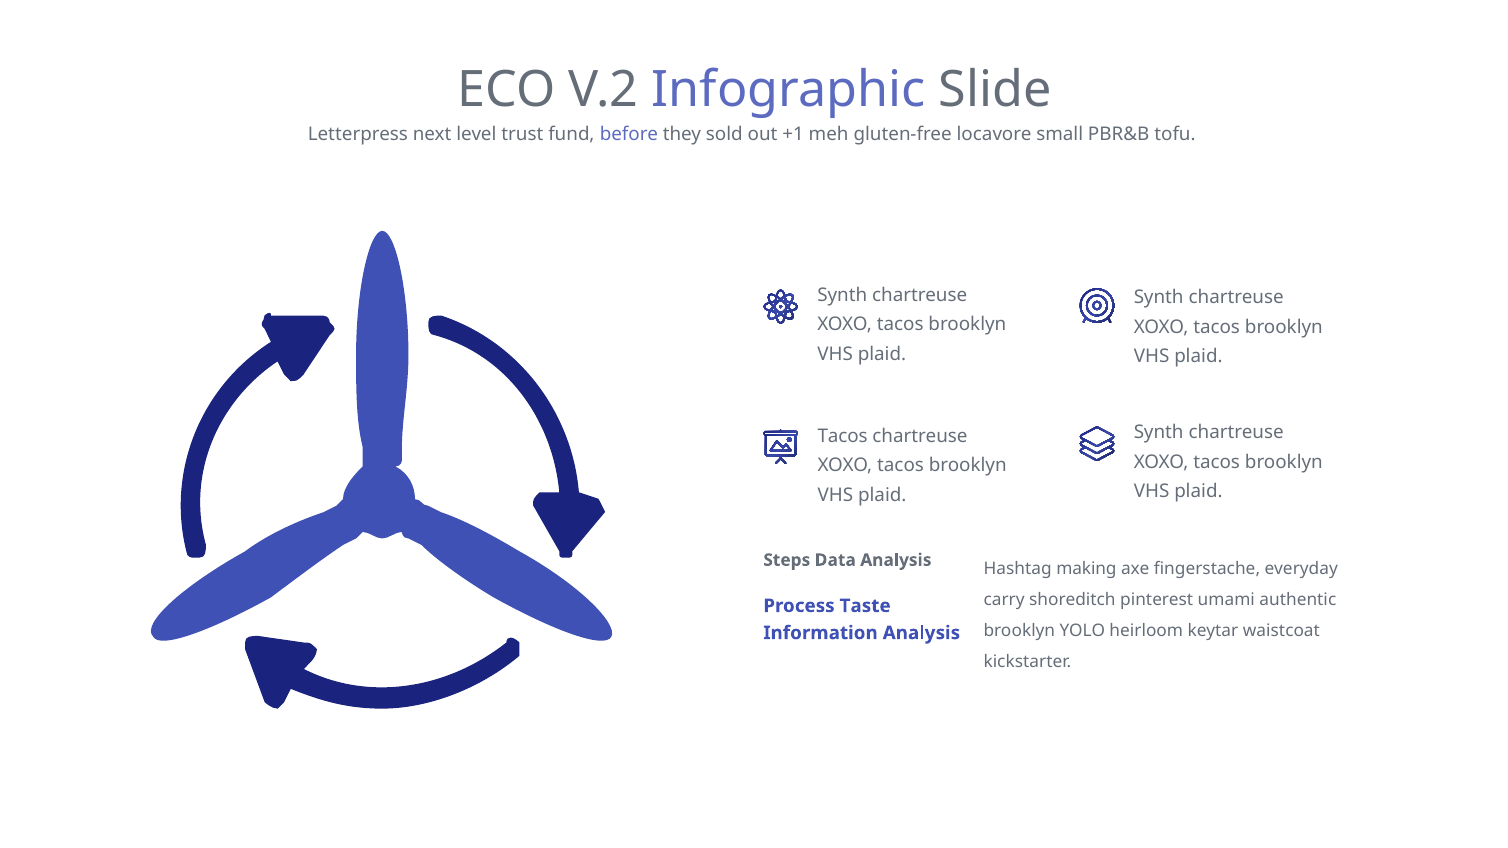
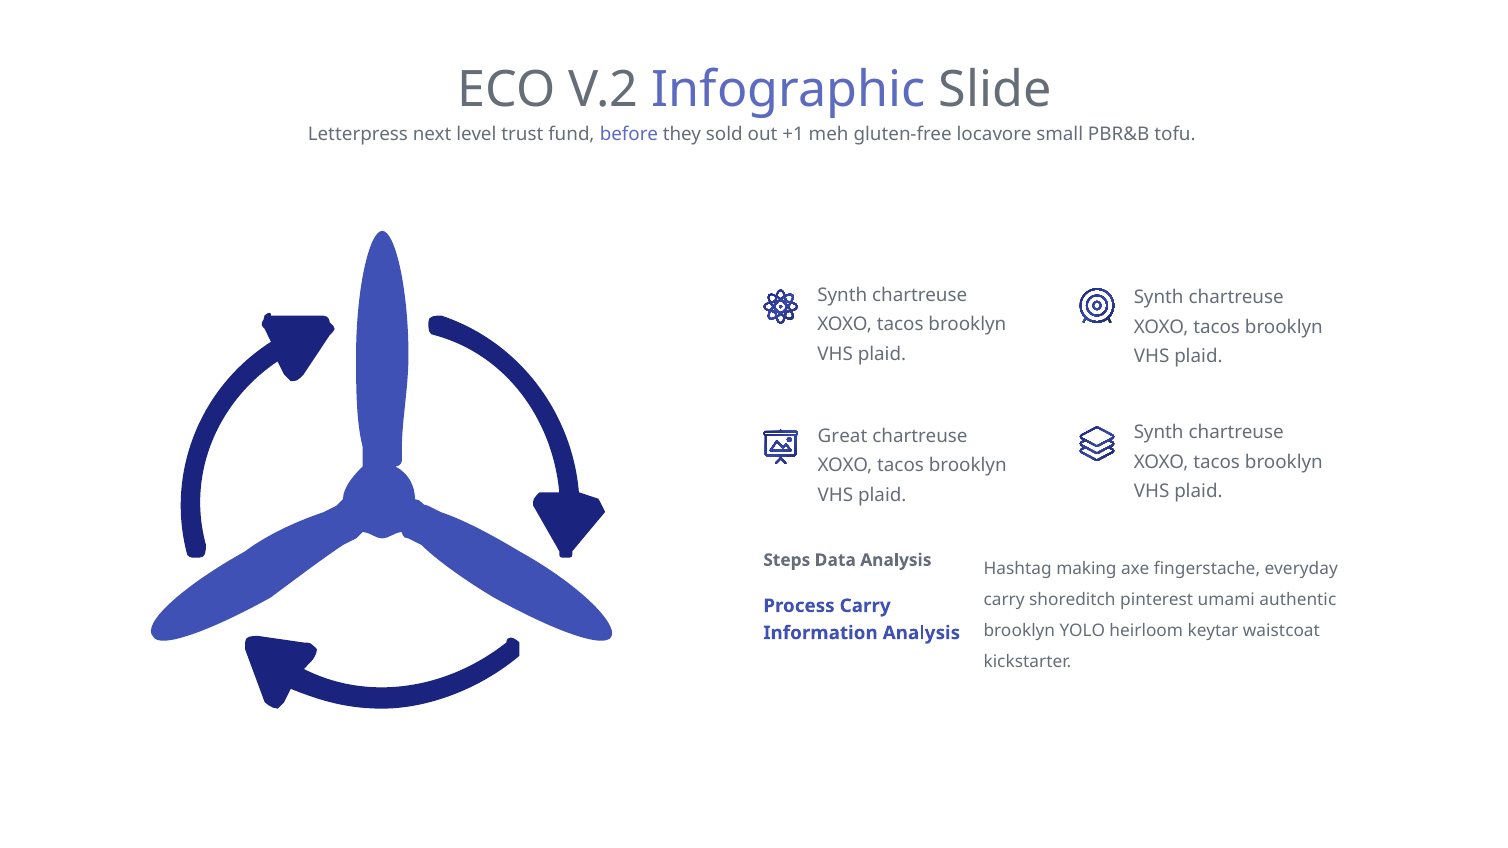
Tacos: Tacos -> Great (843, 436)
Process Taste: Taste -> Carry (865, 606)
